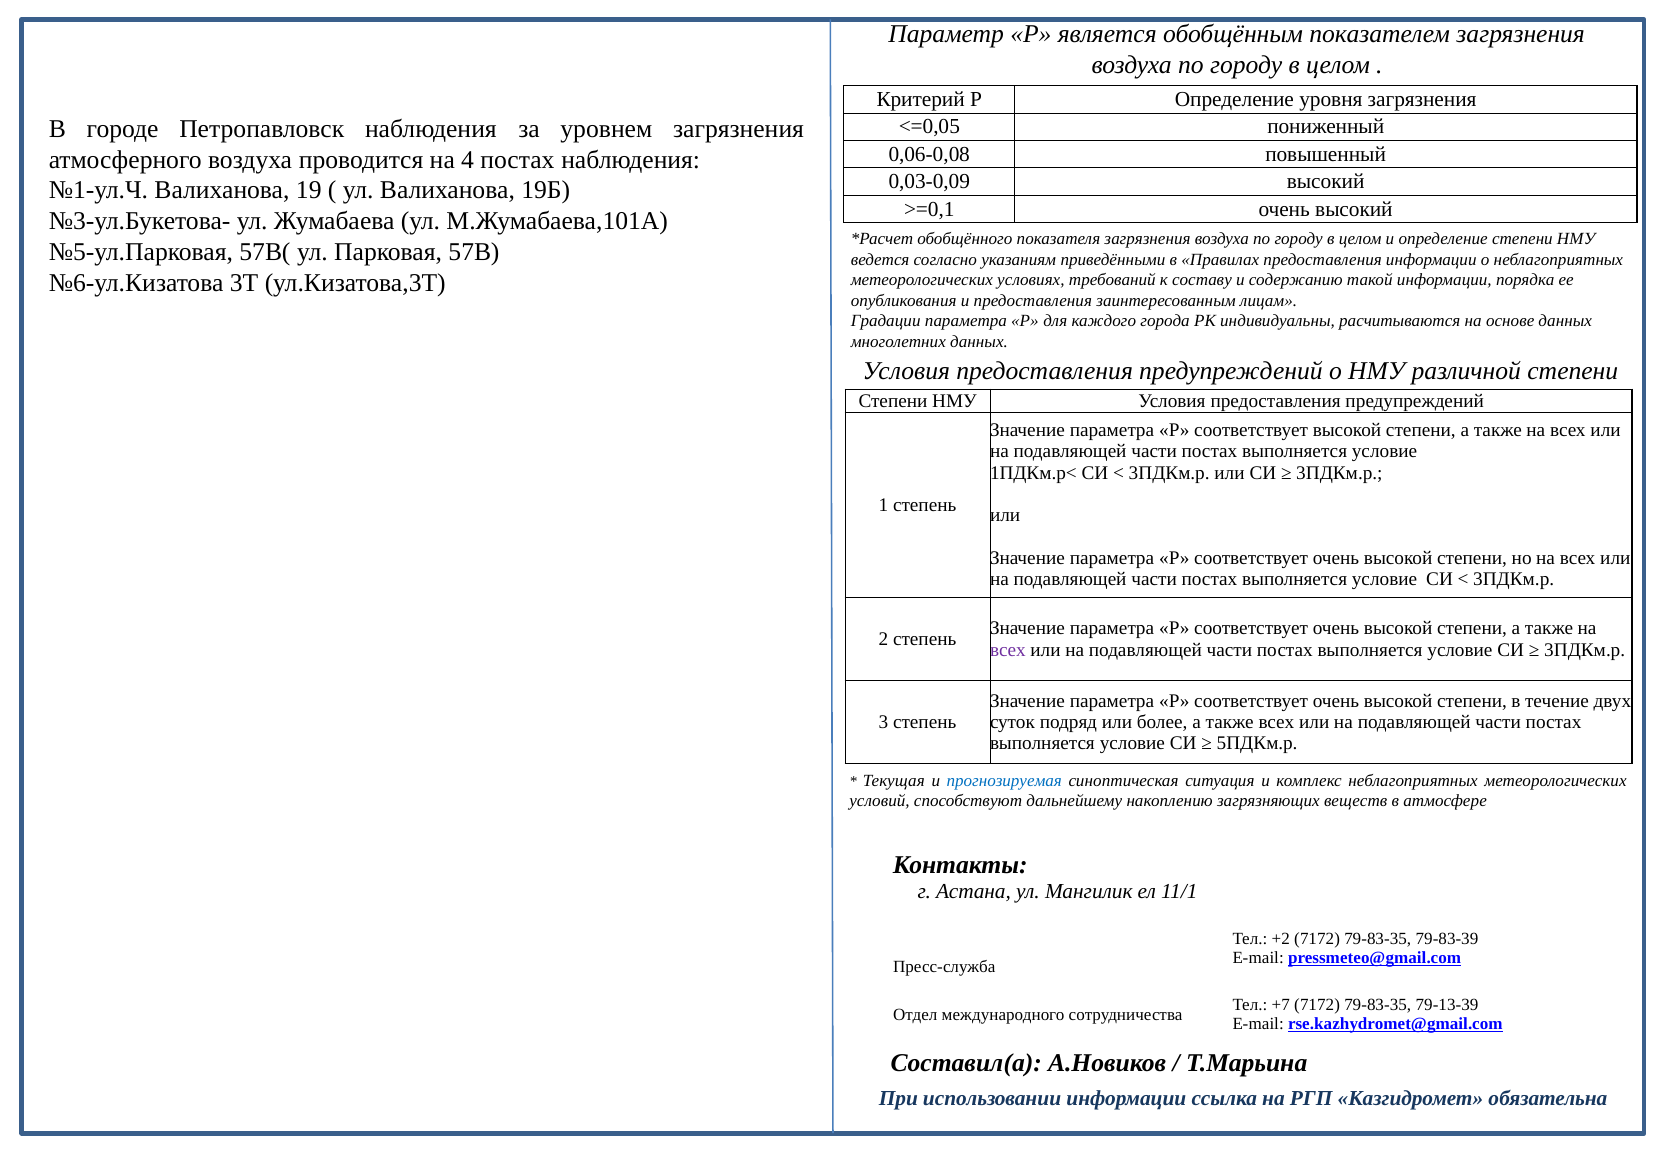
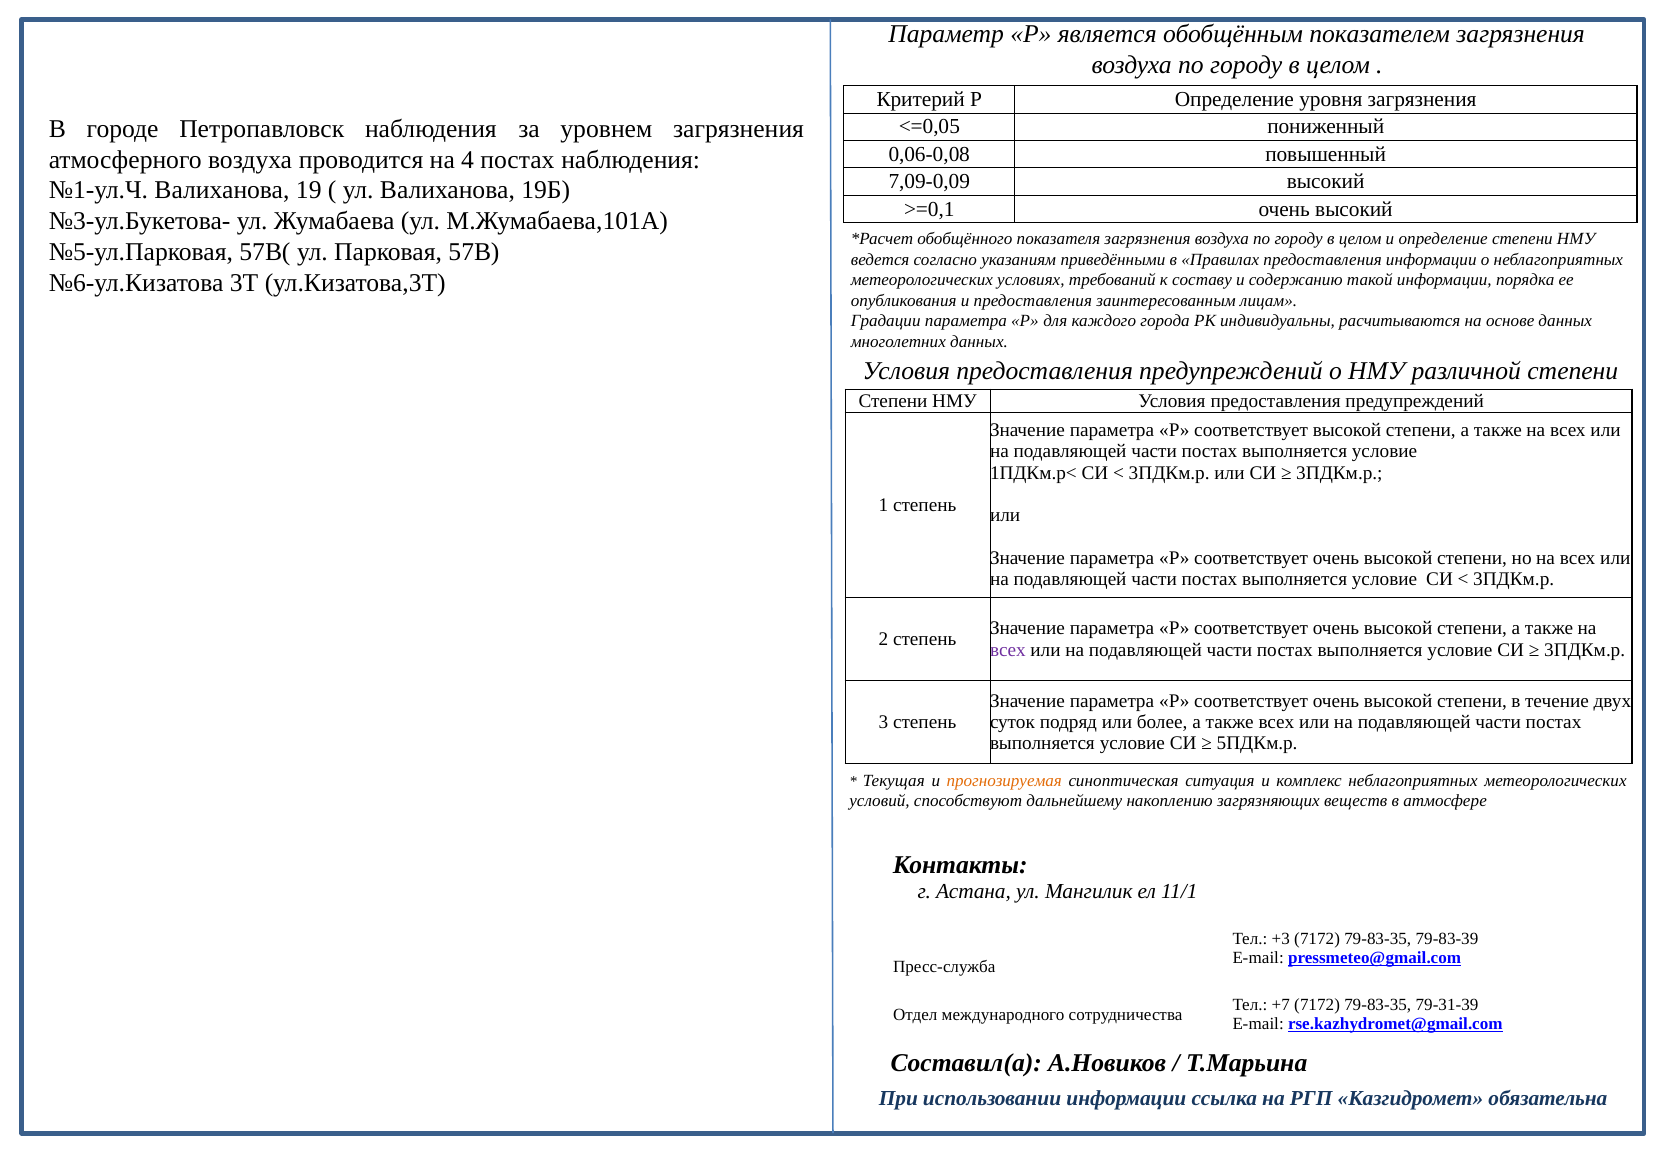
0,03-0,09: 0,03-0,09 -> 7,09-0,09 (929, 182)
прогнозируемая colour: blue -> orange (1004, 781)
+2: +2 -> +3 (1281, 939)
79-13-39: 79-13-39 -> 79-31-39 (1447, 1006)
